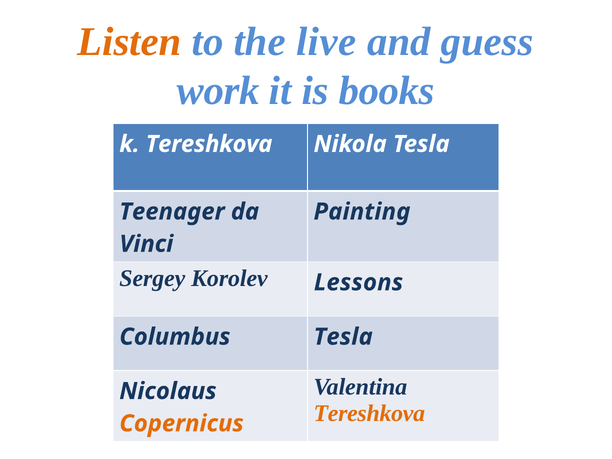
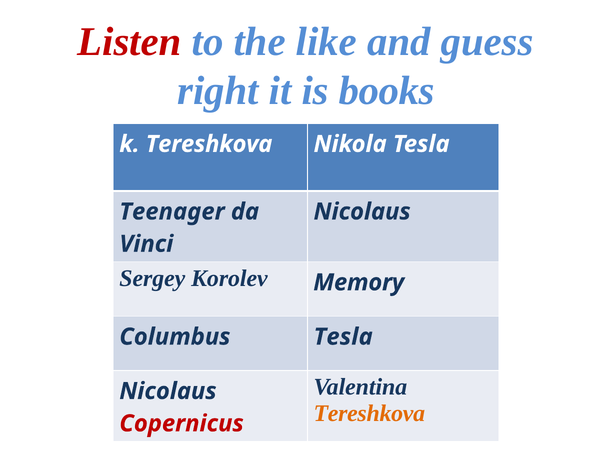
Listen colour: orange -> red (129, 42)
live: live -> like (326, 42)
work: work -> right (218, 91)
Painting: Painting -> Nicolaus (362, 212)
Lessons: Lessons -> Memory (359, 282)
Copernicus colour: orange -> red (182, 424)
